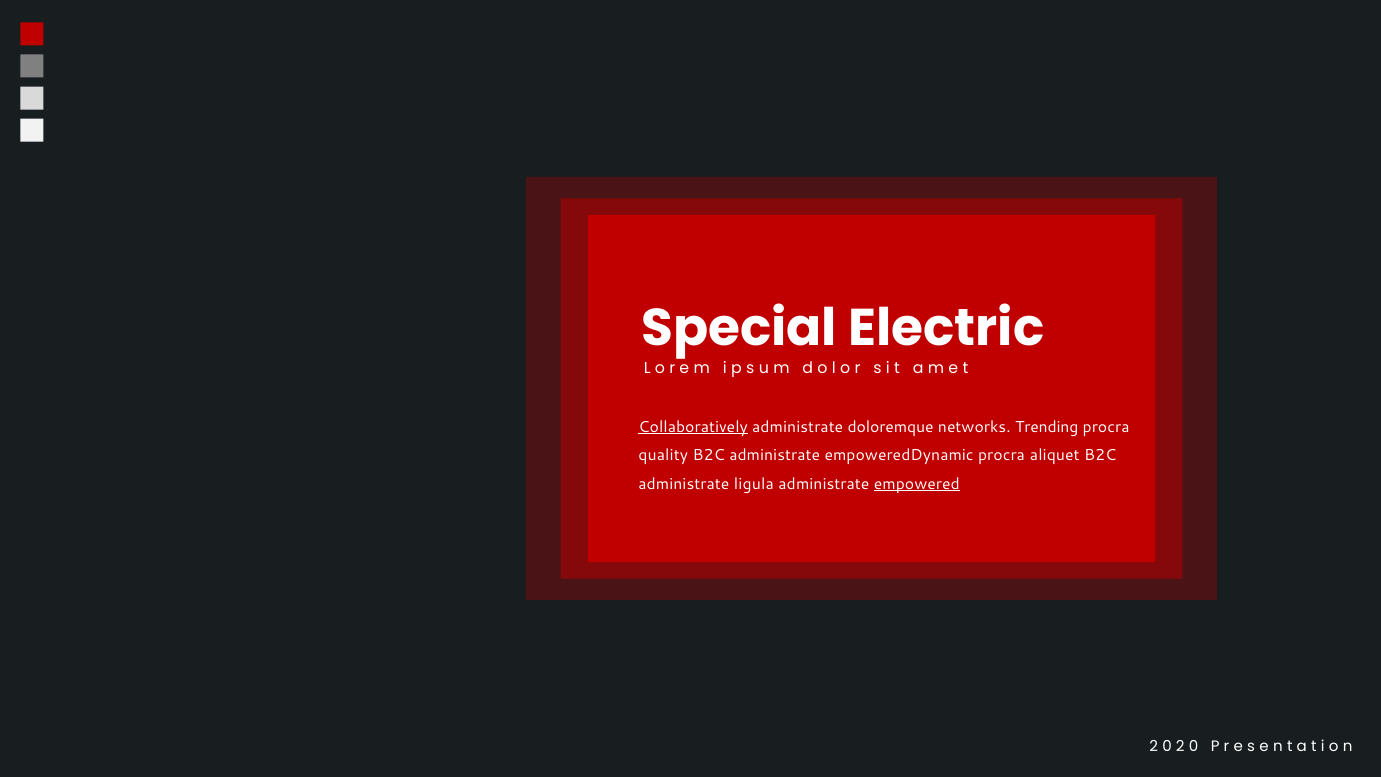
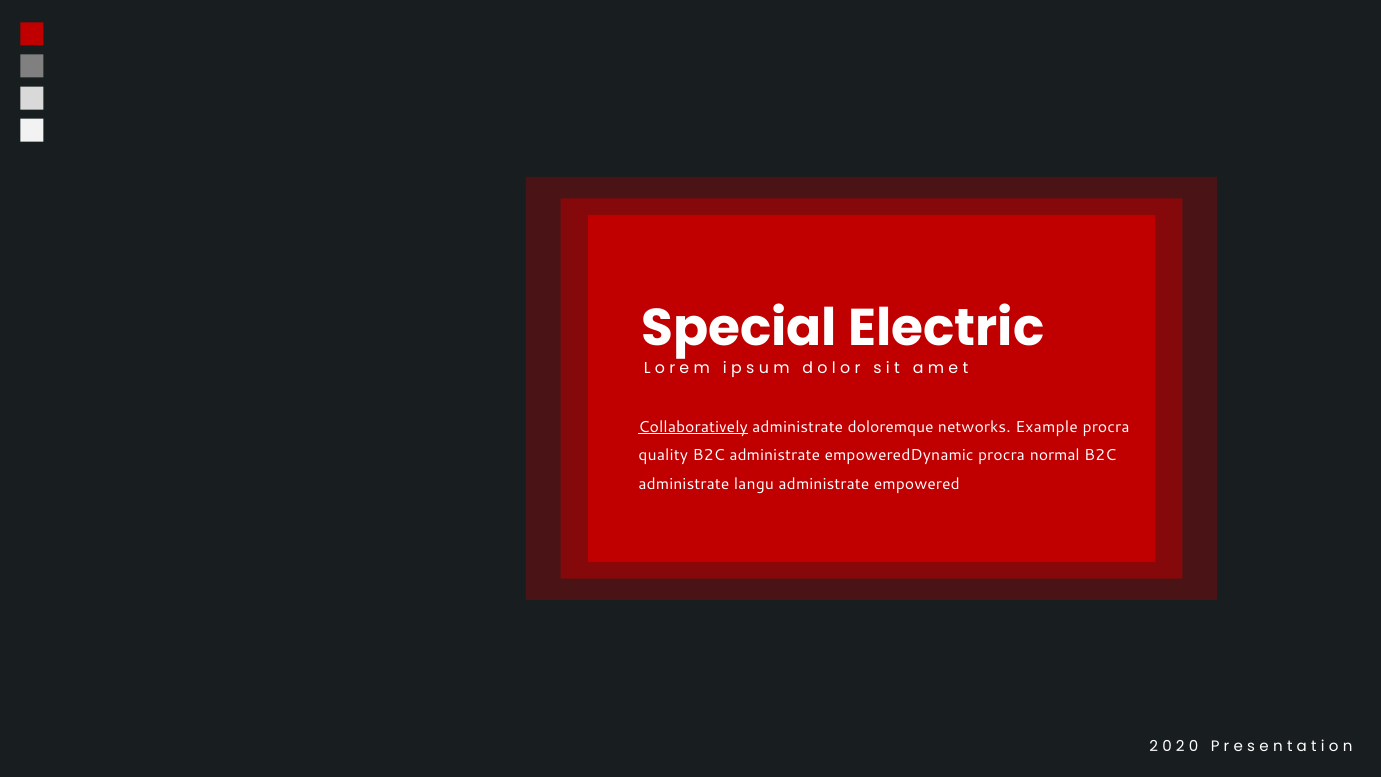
Trending: Trending -> Example (1047, 427)
aliquet: aliquet -> normal (1055, 455)
ligula: ligula -> langu (754, 484)
empowered underline: present -> none (917, 484)
